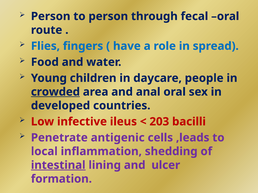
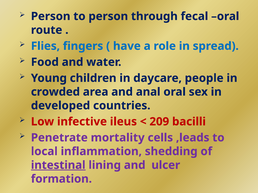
crowded underline: present -> none (55, 92)
203: 203 -> 209 (159, 122)
antigenic: antigenic -> mortality (118, 138)
